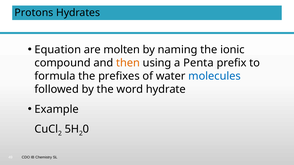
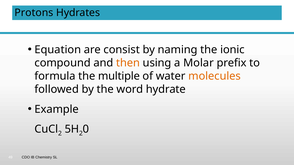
molten: molten -> consist (122, 50)
Penta: Penta -> Molar (199, 63)
prefixes: prefixes -> multiple (119, 76)
molecules colour: blue -> orange (215, 76)
